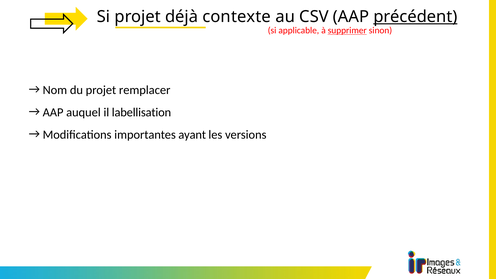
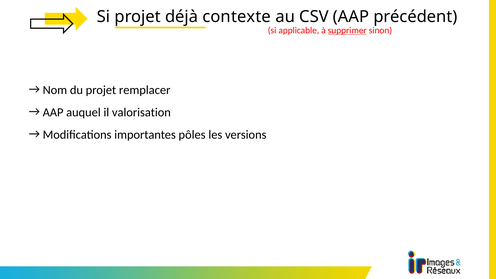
précédent underline: present -> none (415, 17)
labellisation: labellisation -> valorisation (141, 112)
ayant: ayant -> pôles (192, 135)
